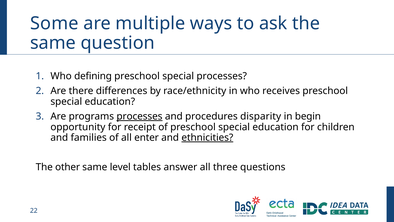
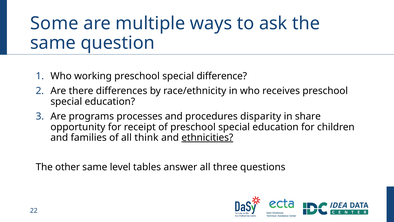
defining: defining -> working (93, 76)
special processes: processes -> difference (222, 76)
processes underline: present -> none (139, 116)
begin: begin -> share (308, 116)
enter: enter -> think (146, 137)
